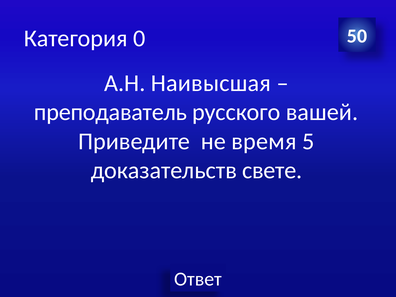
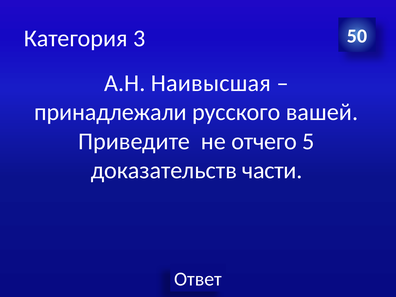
0: 0 -> 3 (139, 38)
преподаватель: преподаватель -> принадлежали (111, 112)
время: время -> отчего (264, 141)
свете: свете -> части (272, 170)
